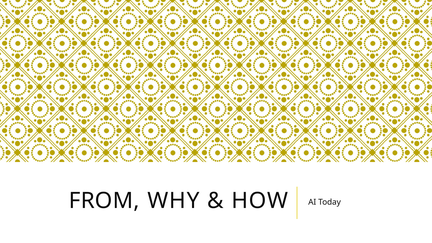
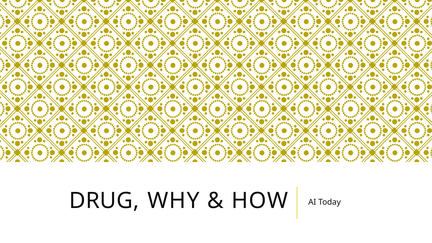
FROM: FROM -> DRUG (104, 201)
